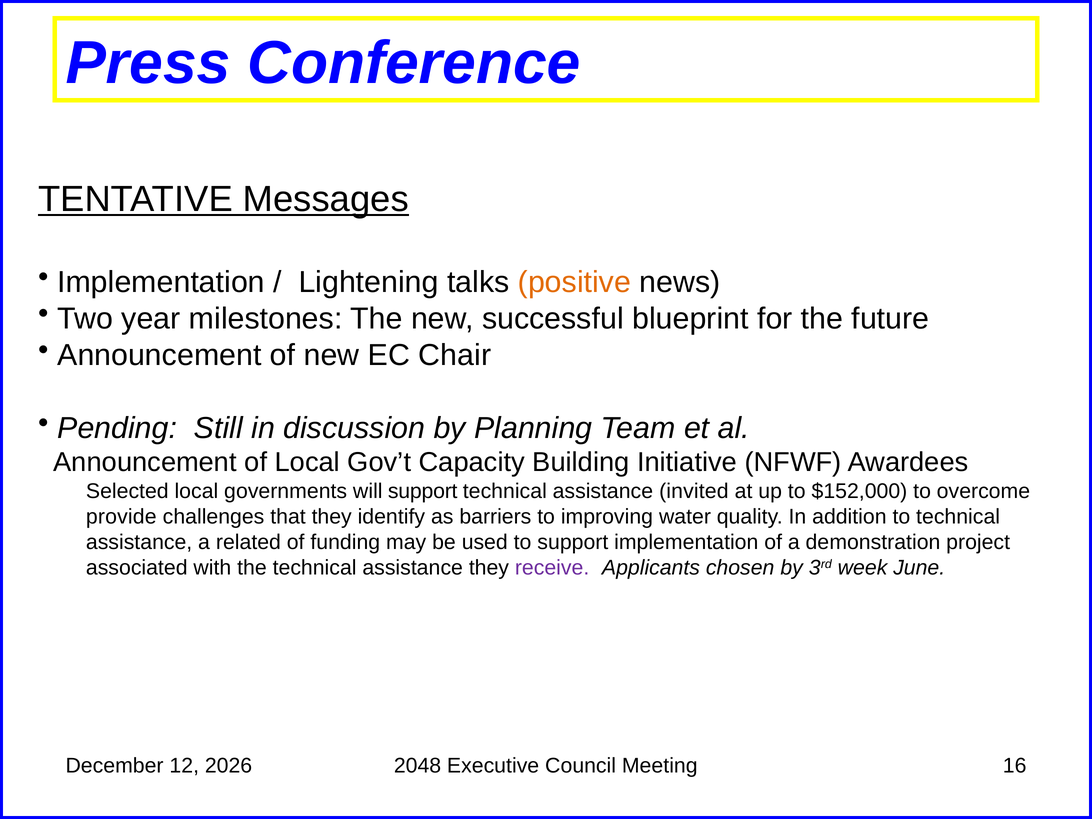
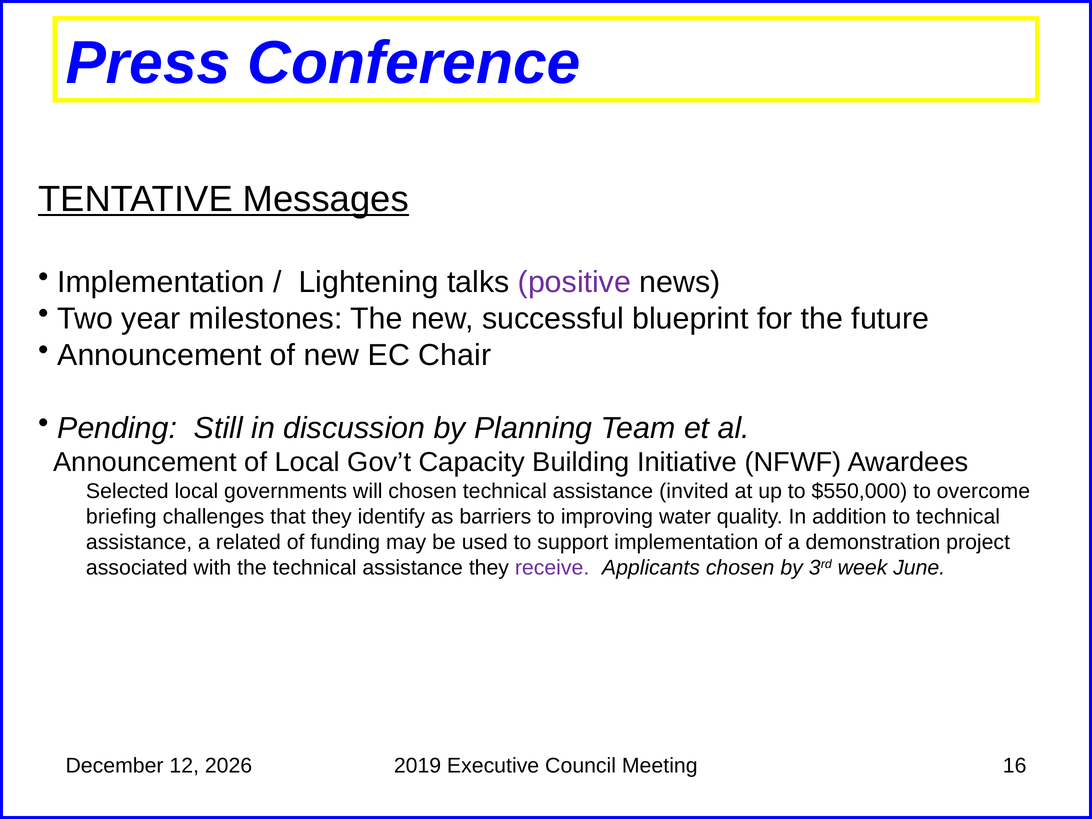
positive colour: orange -> purple (574, 282)
will support: support -> chosen (423, 491)
$152,000: $152,000 -> $550,000 (859, 491)
provide: provide -> briefing (121, 517)
2048: 2048 -> 2019 (418, 766)
